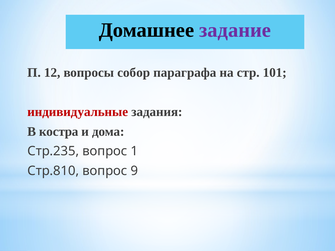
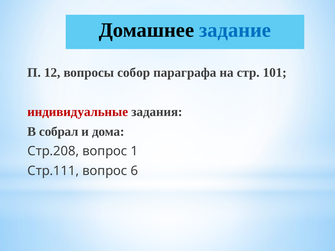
задание colour: purple -> blue (235, 30)
костра: костра -> собрал (59, 132)
Стр.235: Стр.235 -> Стр.208 (53, 151)
Стр.810: Стр.810 -> Стр.111 (53, 171)
9: 9 -> 6 (134, 171)
